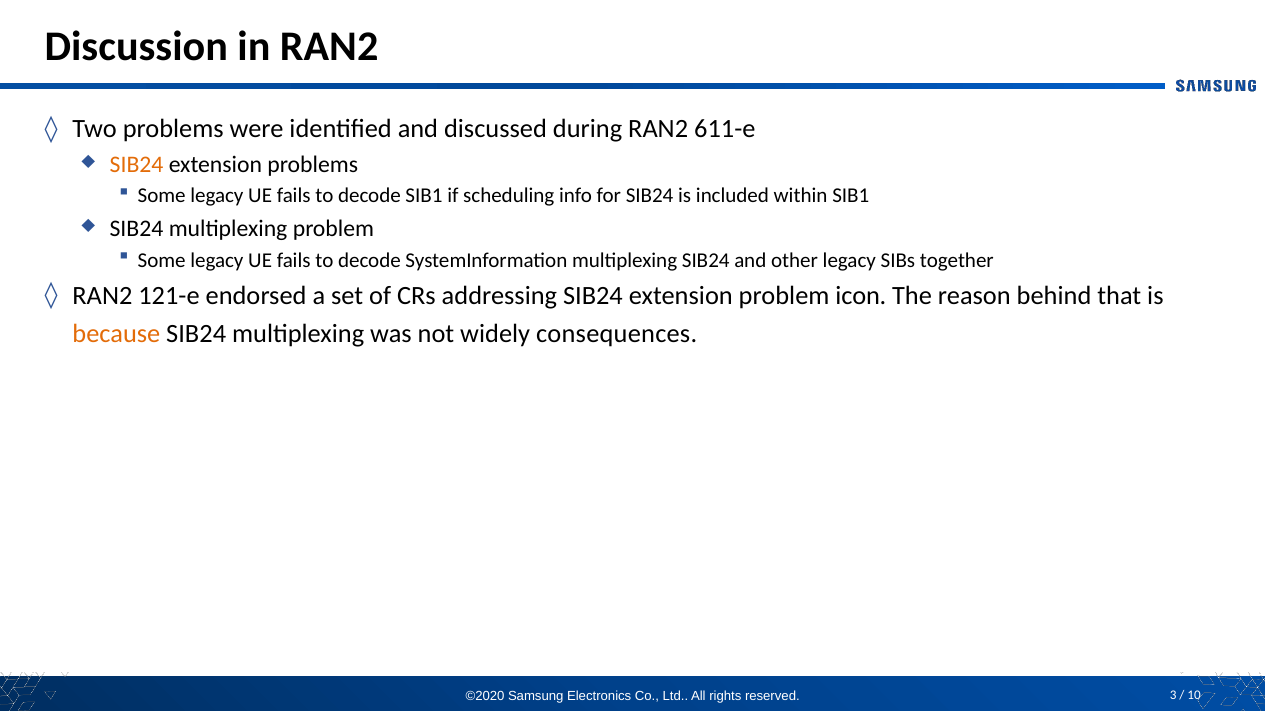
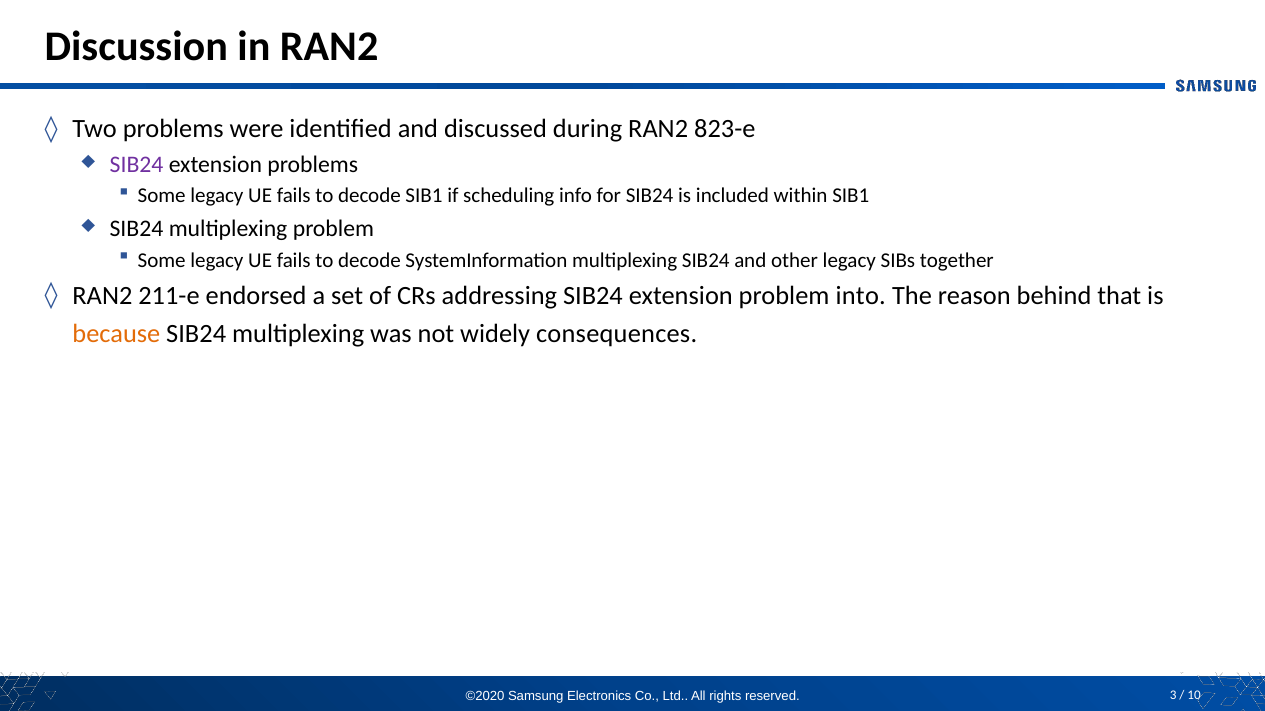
611-e: 611-e -> 823-e (725, 129)
SIB24 colour: orange -> purple (137, 164)
121-e: 121-e -> 211-e (169, 296)
icon: icon -> into (861, 296)
